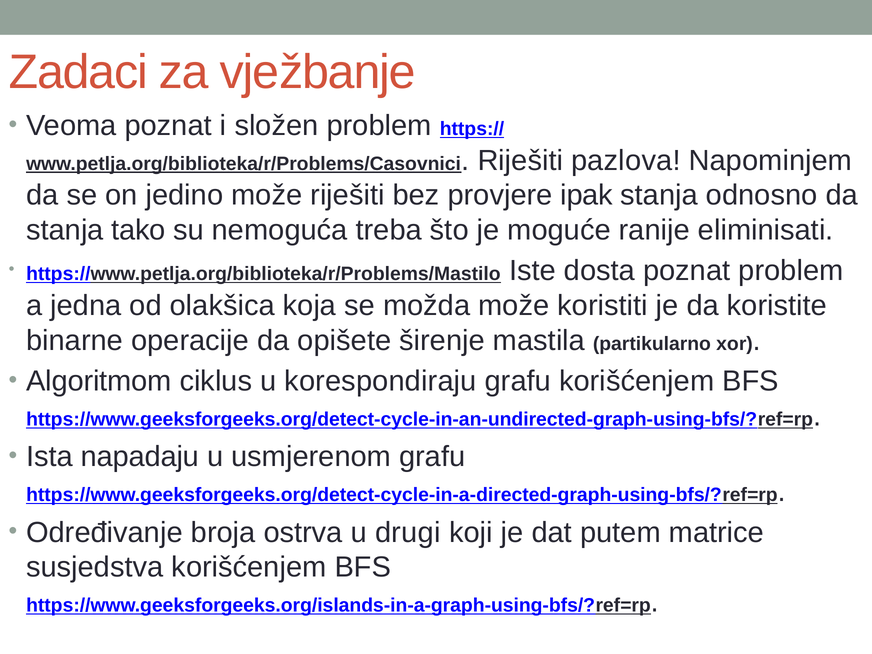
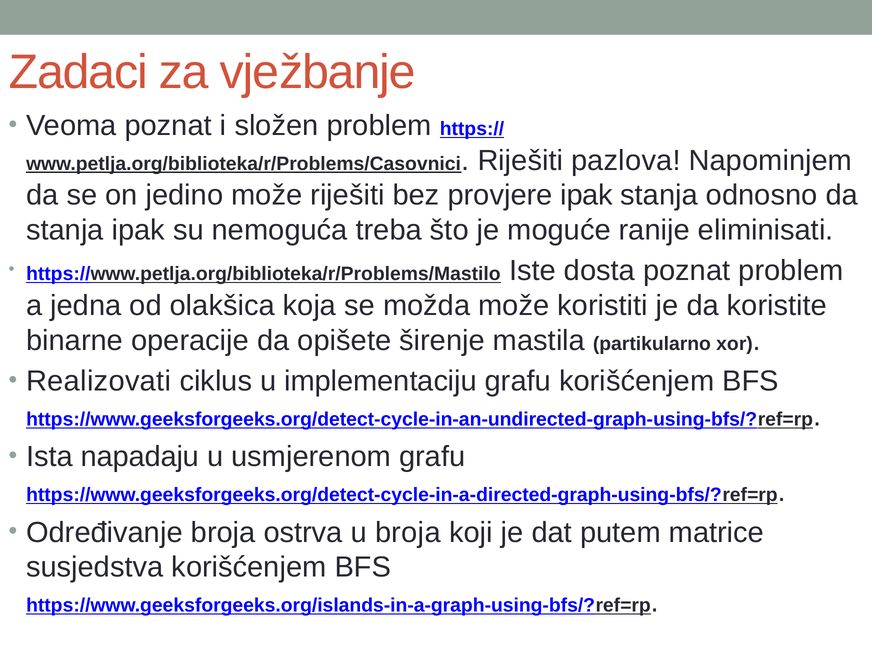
stanja tako: tako -> ipak (138, 230)
Algoritmom: Algoritmom -> Realizovati (99, 381)
korespondiraju: korespondiraju -> implementaciju (381, 381)
u drugi: drugi -> broja (408, 532)
